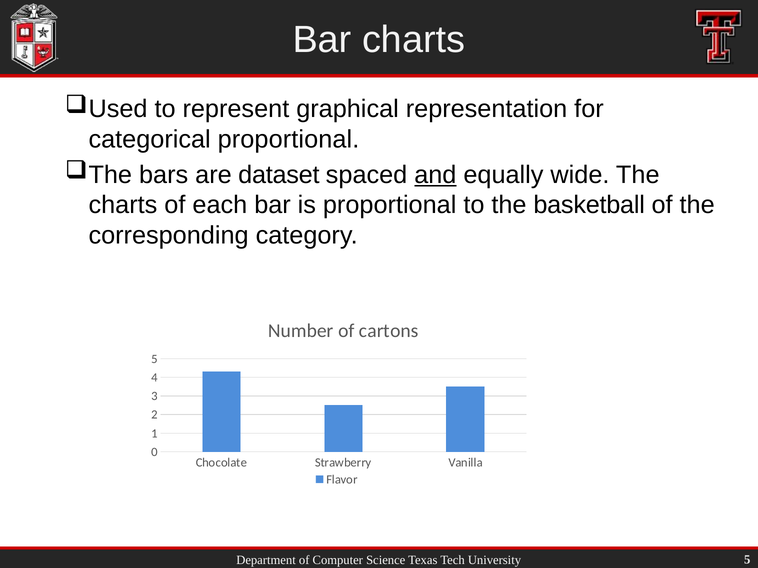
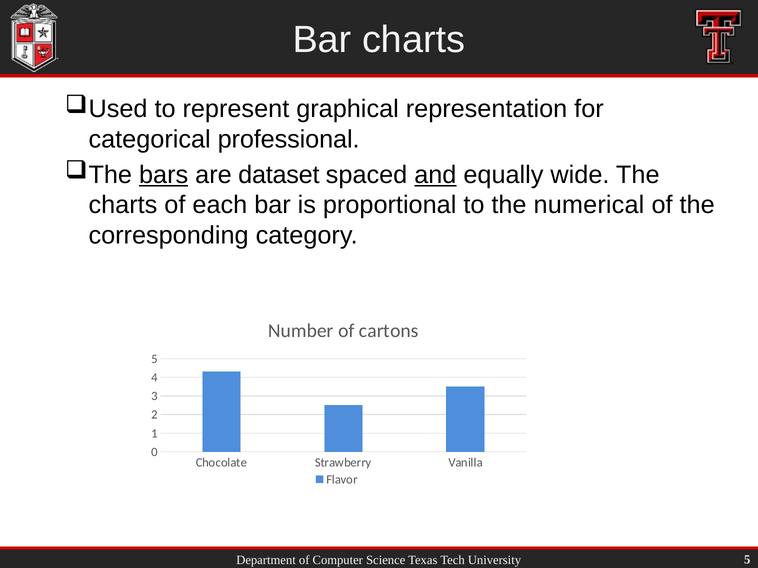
categorical proportional: proportional -> professional (289, 139)
bars underline: none -> present (164, 175)
basketball: basketball -> numerical (589, 205)
